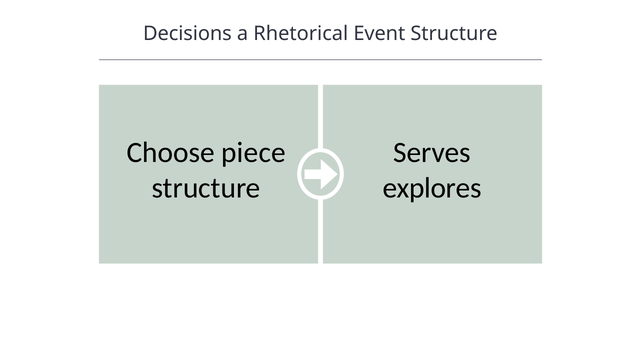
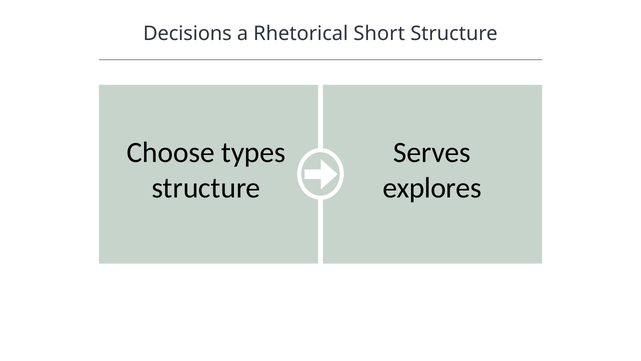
Event: Event -> Short (379, 34)
piece: piece -> types (254, 153)
